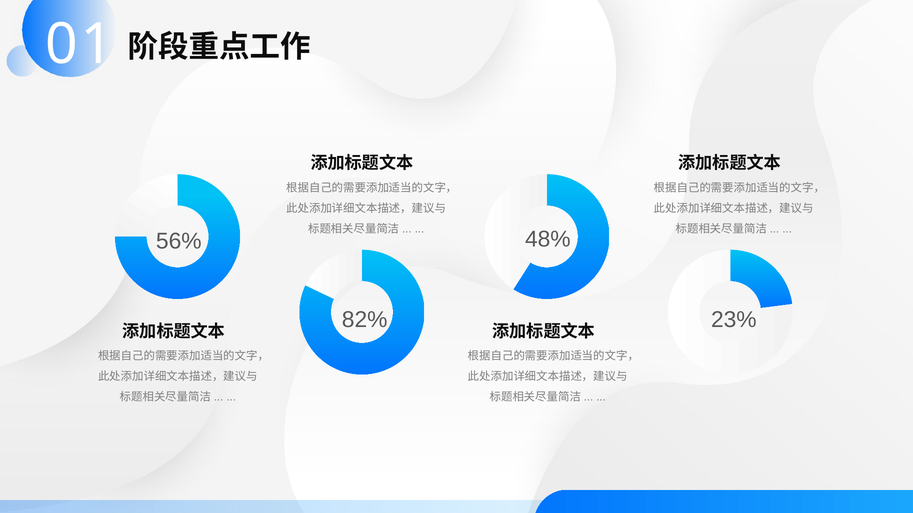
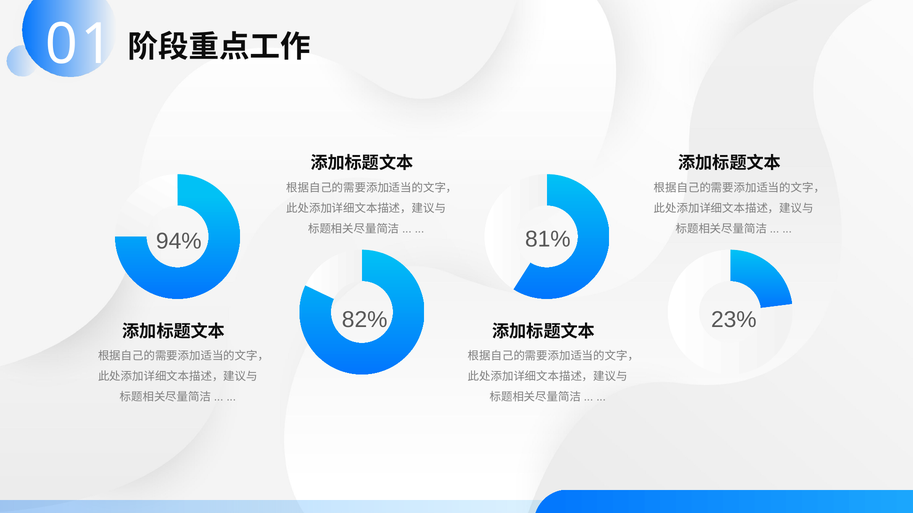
48%: 48% -> 81% (548, 239)
56%: 56% -> 94% (179, 241)
